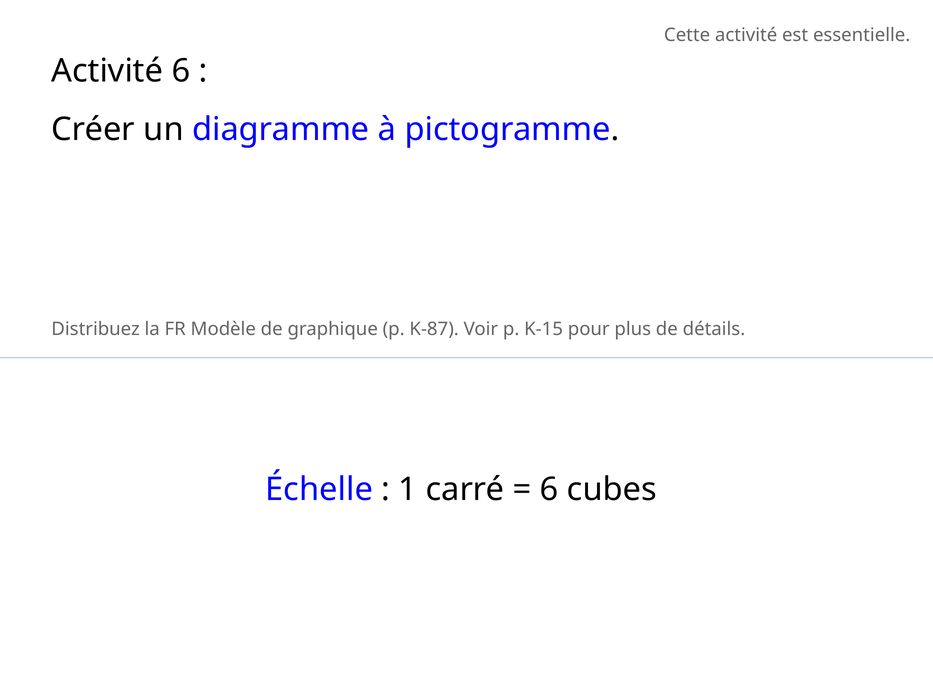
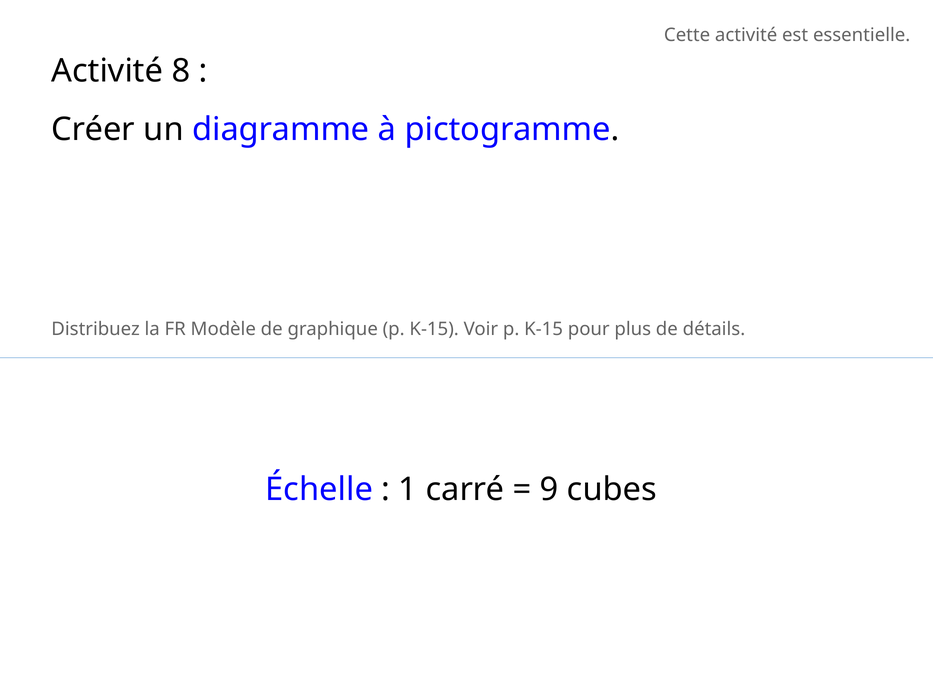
Activité 6: 6 -> 8 (181, 71)
graphique p K-87: K-87 -> K-15 (434, 329)
6: 6 -> 9 (549, 490)
